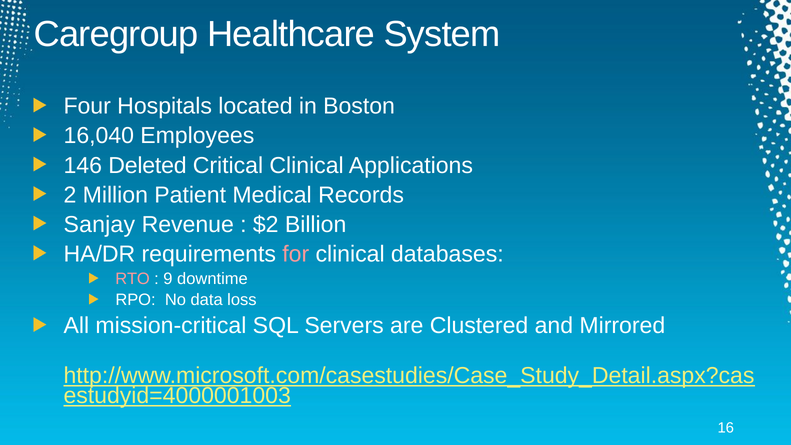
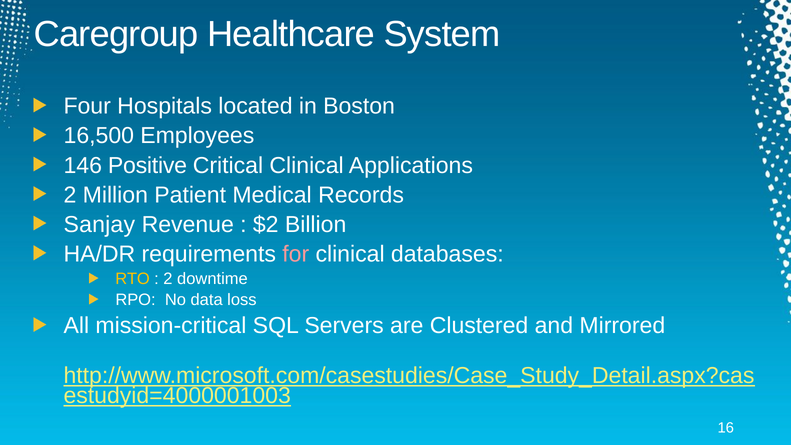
16,040: 16,040 -> 16,500 (99, 136)
Deleted: Deleted -> Positive (147, 165)
RTO colour: pink -> yellow (133, 279)
9: 9 -> 2 (168, 279)
